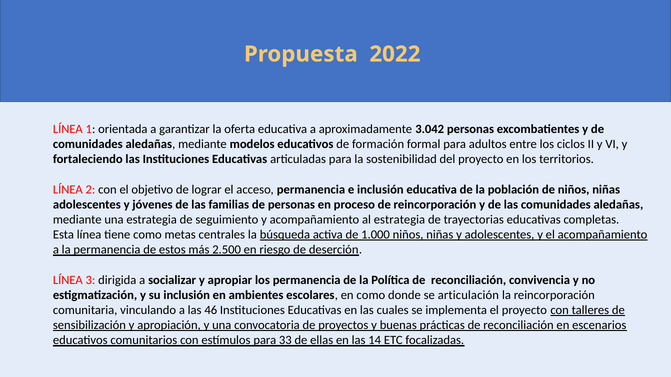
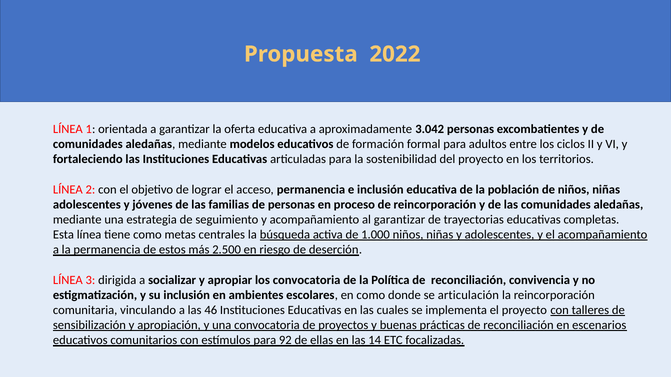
al estrategia: estrategia -> garantizar (400, 220)
los permanencia: permanencia -> convocatoria (307, 280)
33: 33 -> 92 (285, 341)
